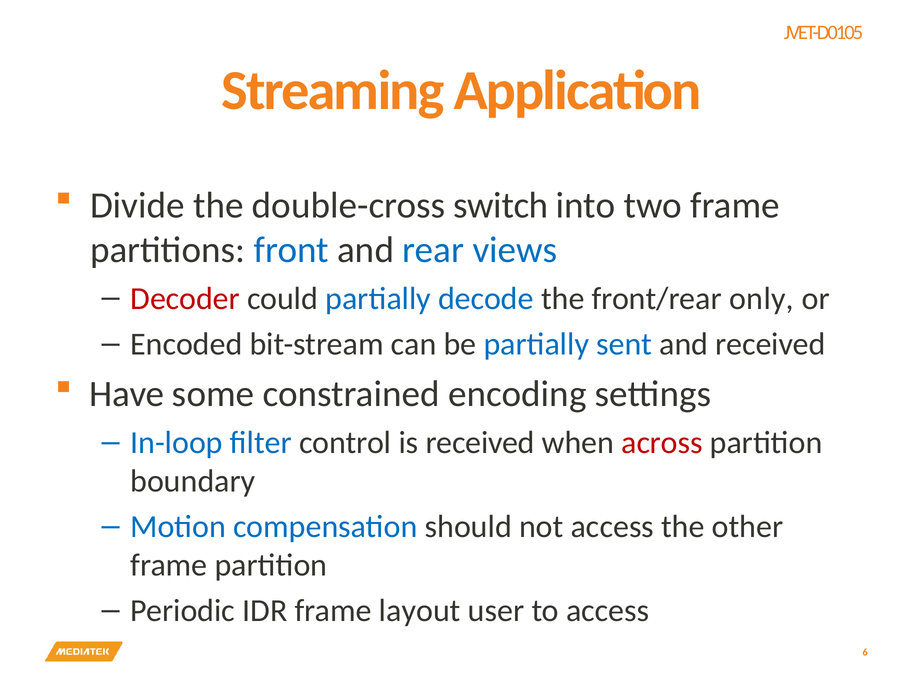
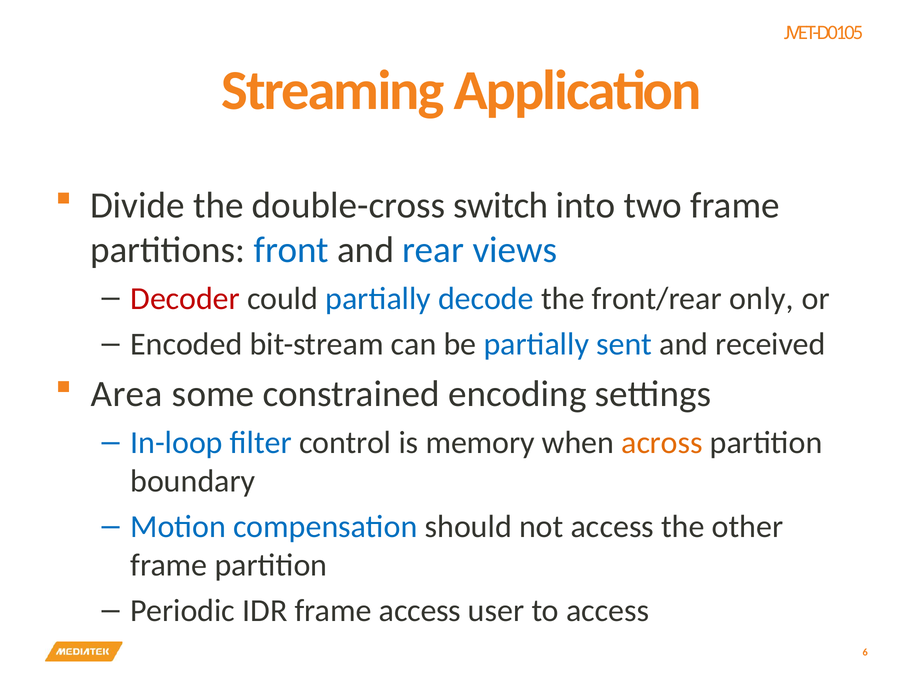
Have: Have -> Area (127, 394)
is received: received -> memory (480, 443)
across colour: red -> orange (662, 443)
frame layout: layout -> access (420, 611)
